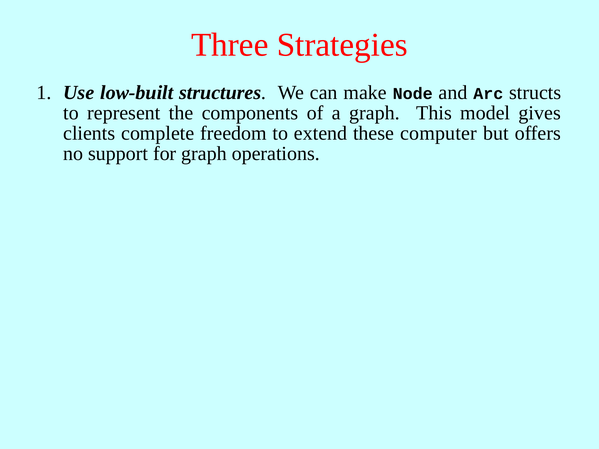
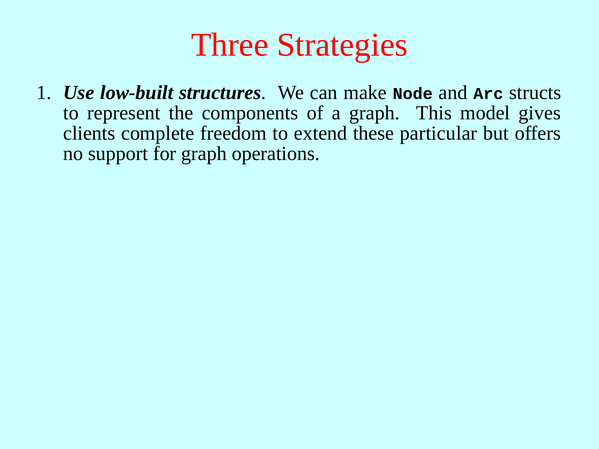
computer: computer -> particular (439, 133)
